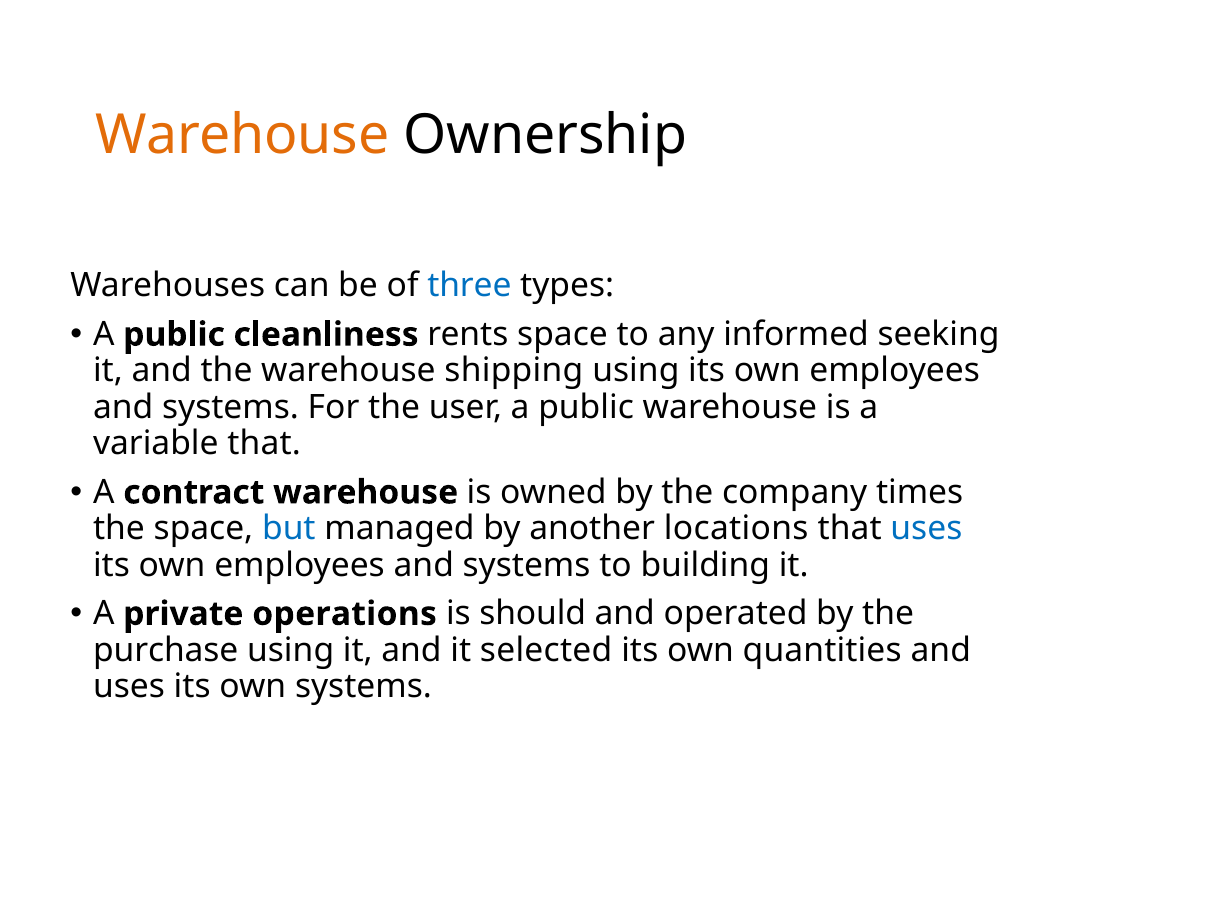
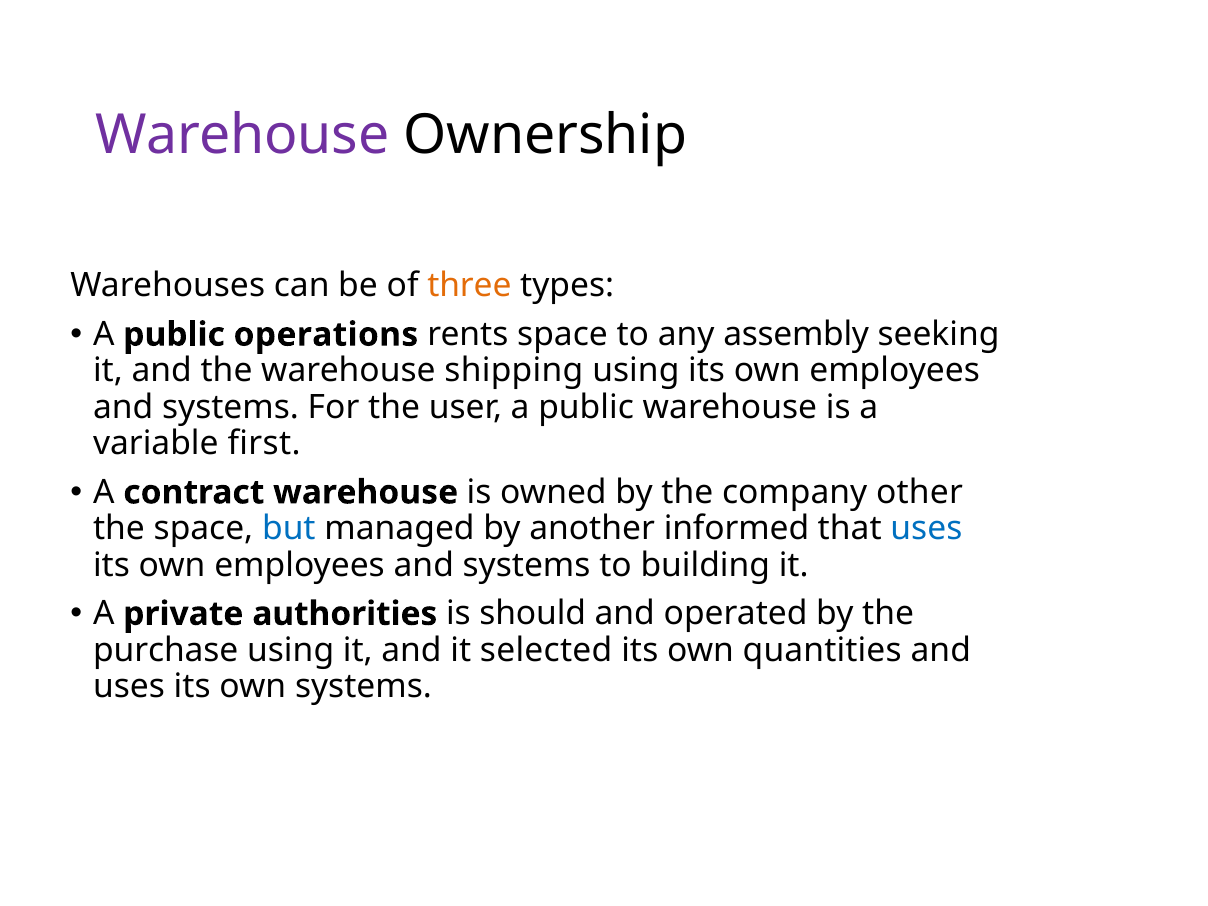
Warehouse colour: orange -> purple (242, 135)
three colour: blue -> orange (469, 286)
cleanliness: cleanliness -> operations (326, 335)
informed: informed -> assembly (796, 335)
variable that: that -> first (264, 443)
times: times -> other (919, 492)
locations: locations -> informed (736, 529)
operations: operations -> authorities (345, 614)
